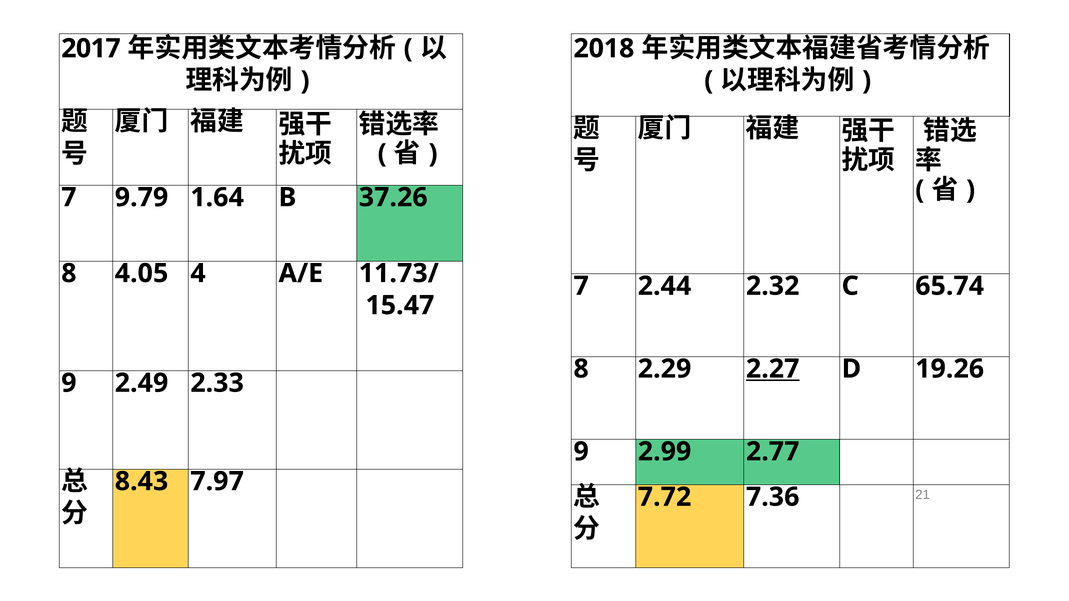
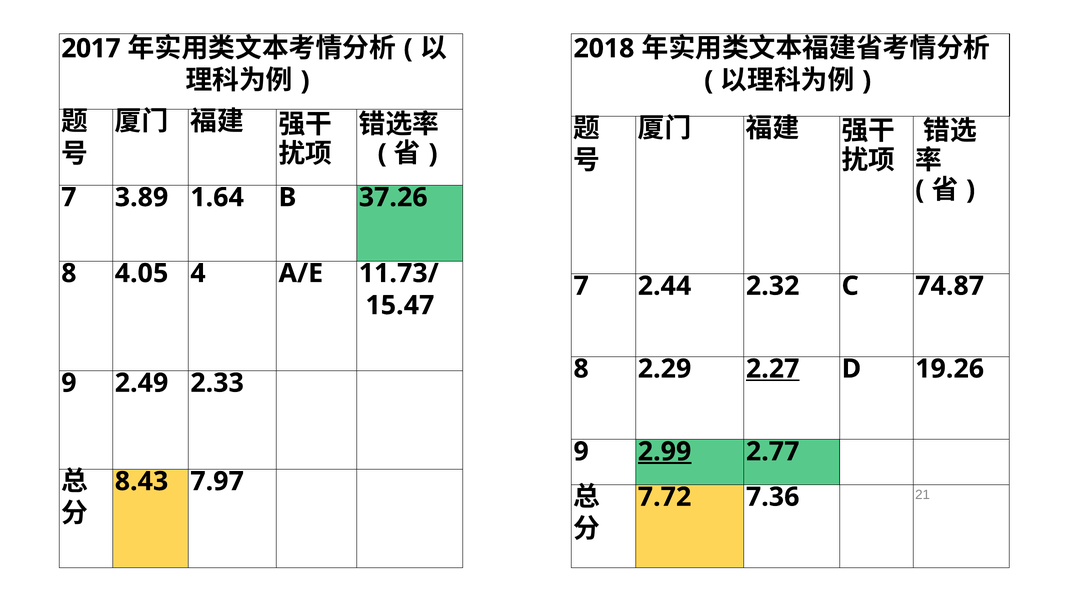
9.79: 9.79 -> 3.89 (142, 197)
65.74: 65.74 -> 74.87 (950, 286)
2.99 underline: none -> present (665, 452)
